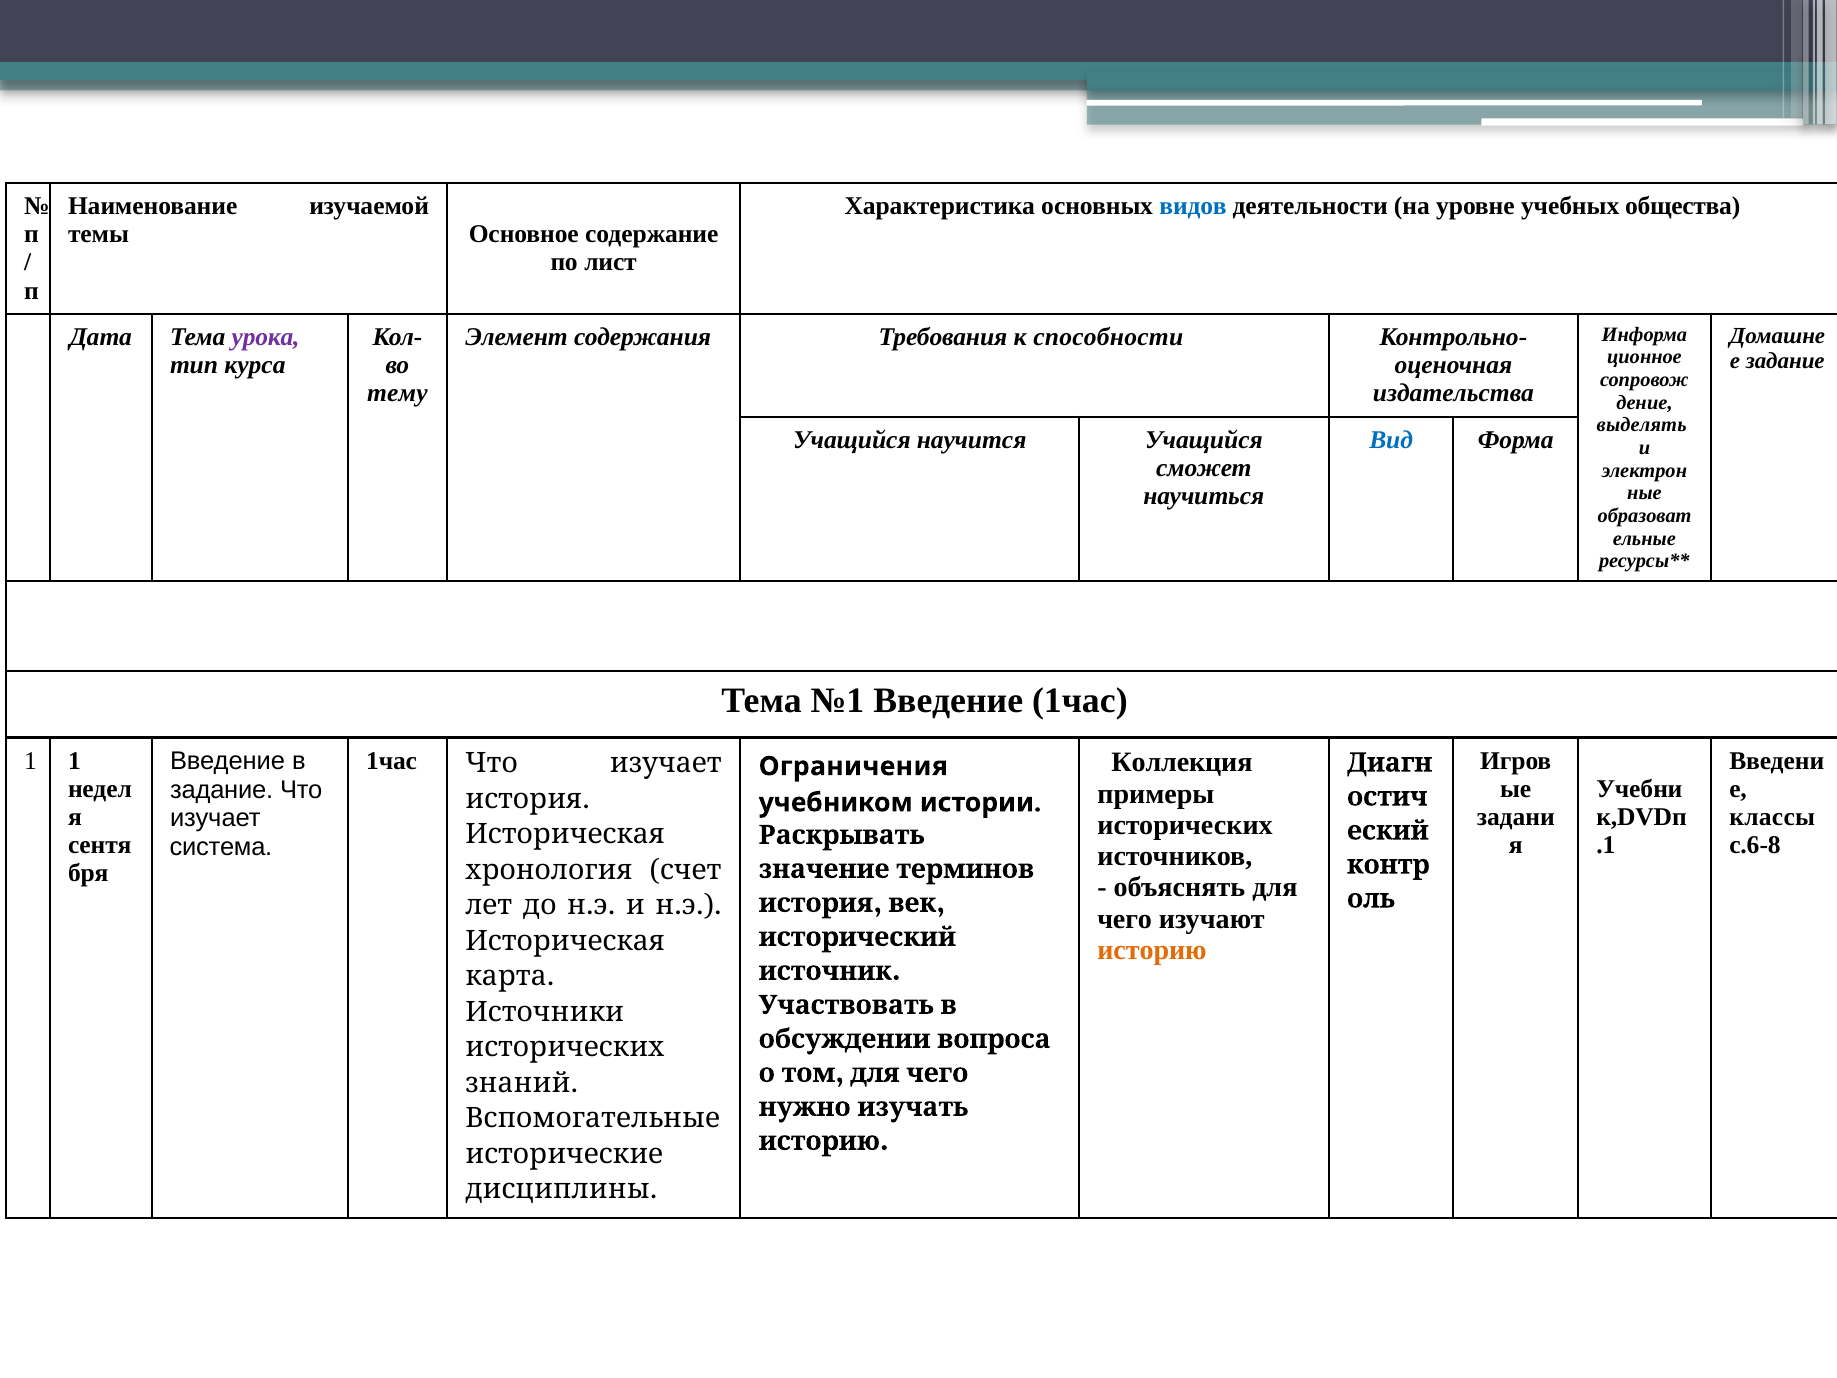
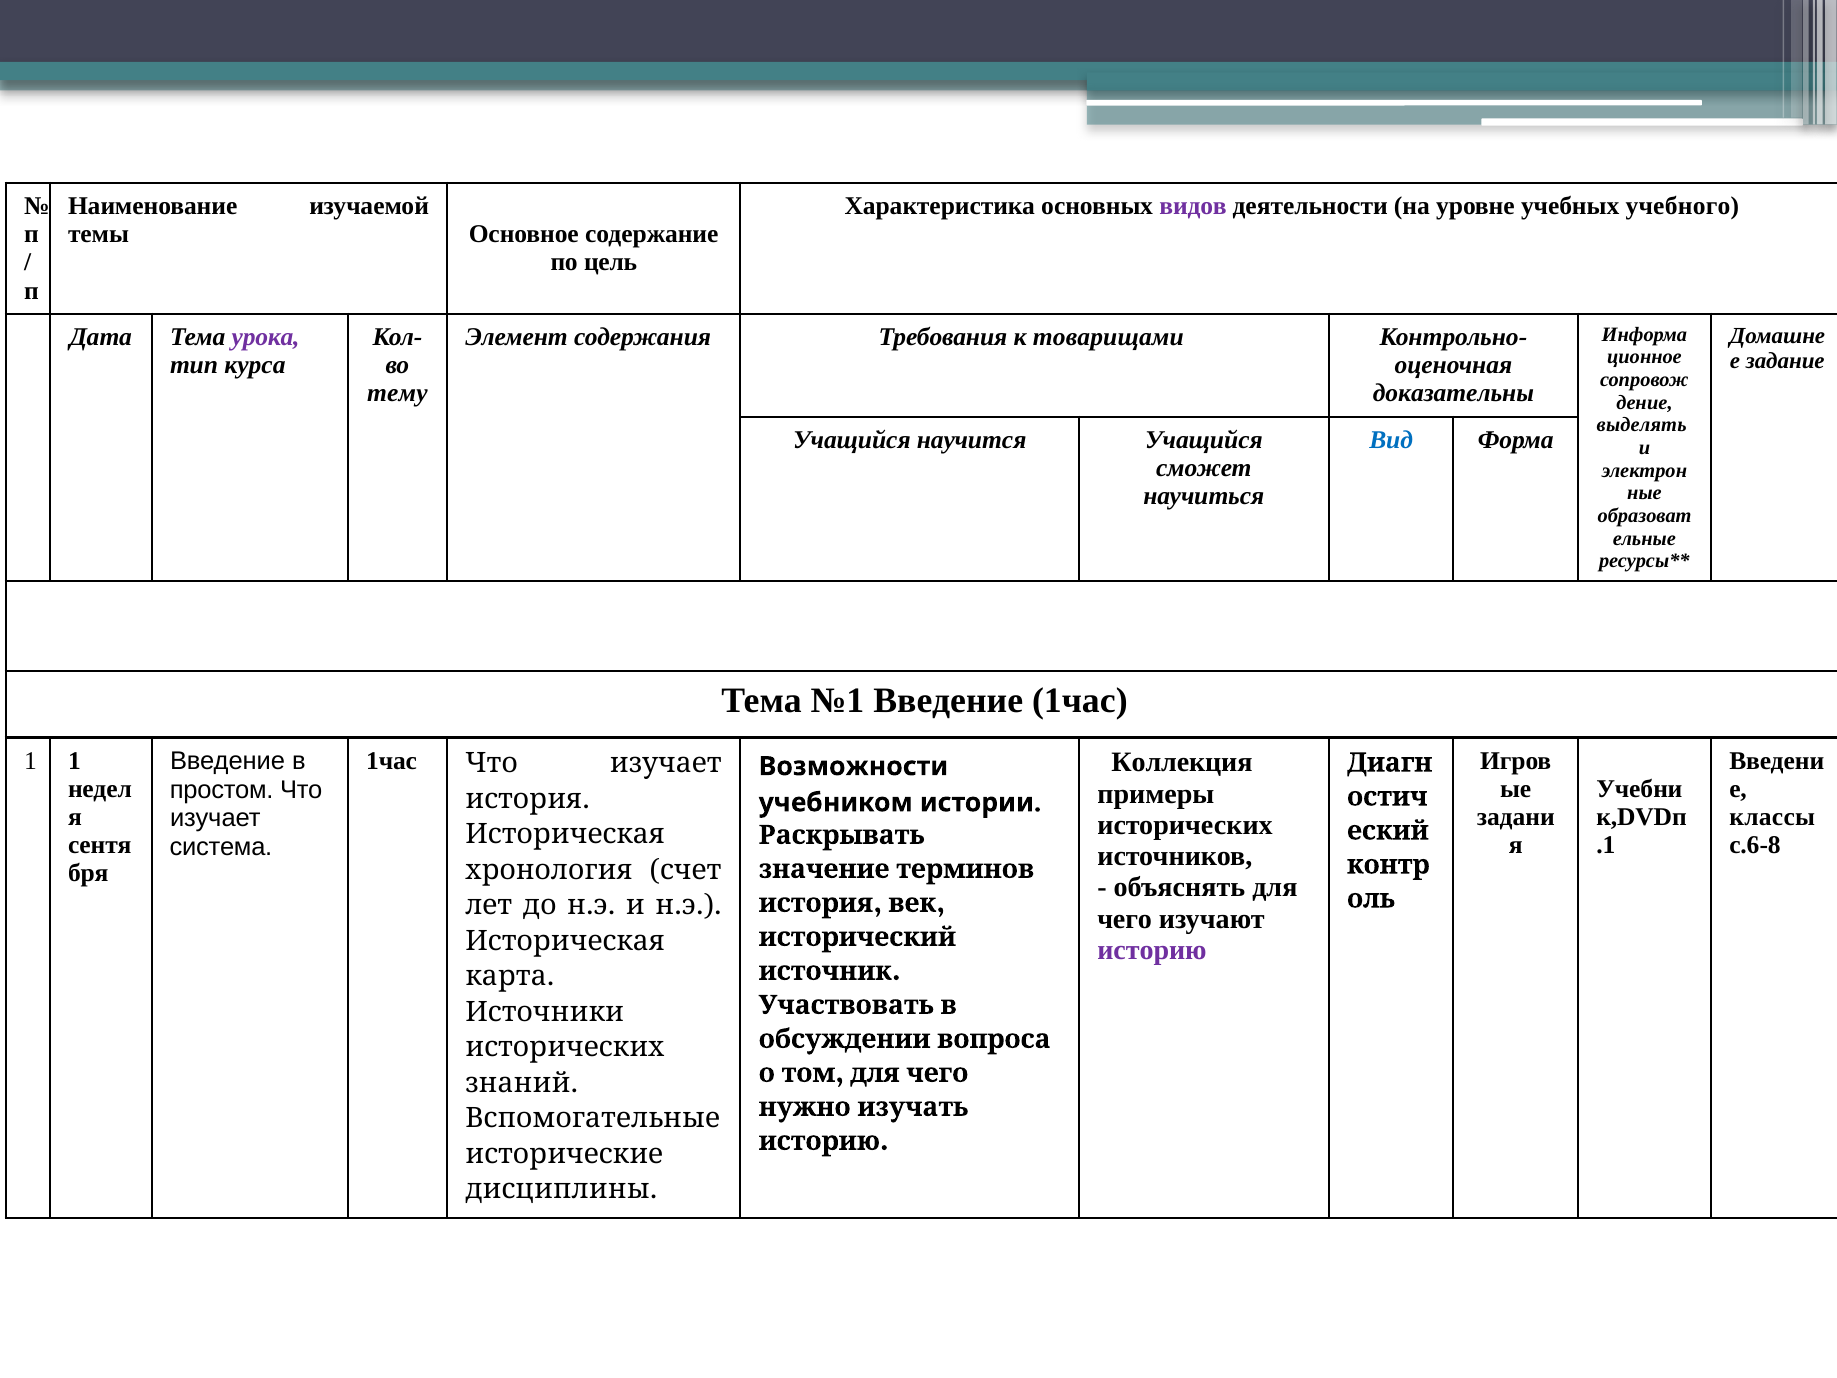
видов colour: blue -> purple (1193, 206)
общества: общества -> учебного (1682, 206)
лист: лист -> цель (611, 262)
способности: способности -> товарищами (1108, 337)
издательства: издательства -> доказательны (1453, 393)
Ограничения: Ограничения -> Возможности (853, 766)
задание: задание -> простом (222, 790)
историю colour: orange -> purple (1152, 950)
